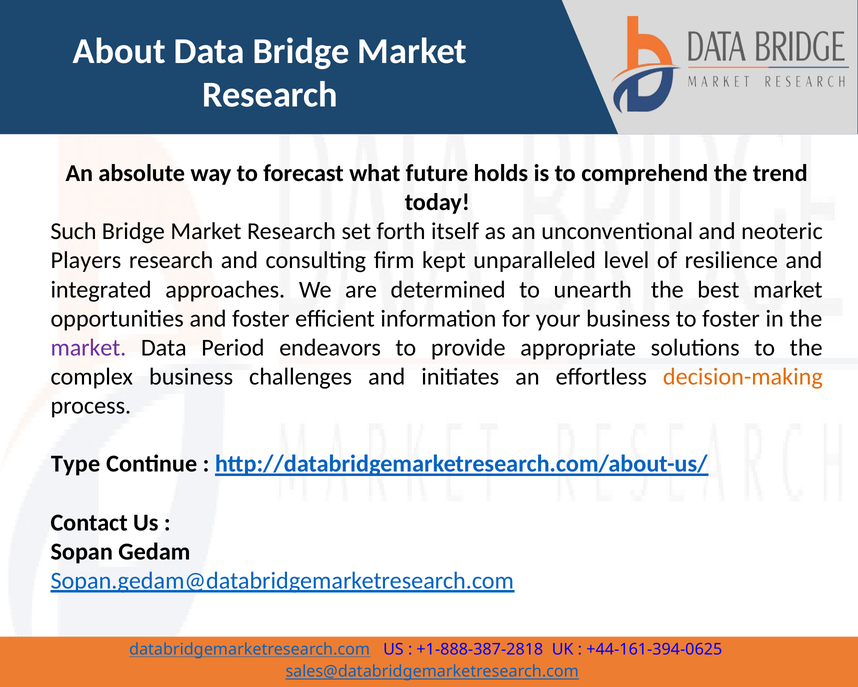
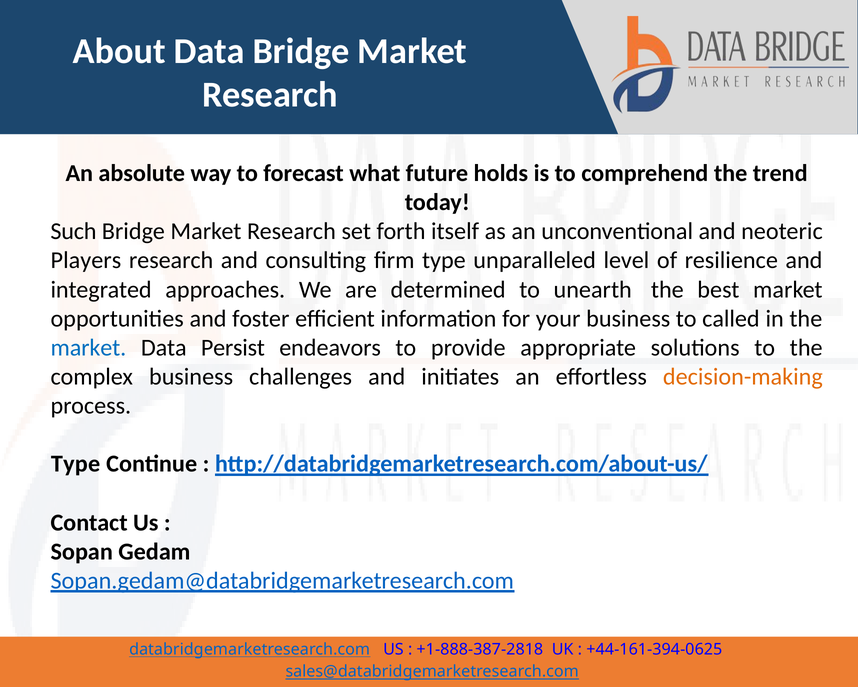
firm kept: kept -> type (444, 260)
to foster: foster -> called (731, 318)
market colour: purple -> blue (88, 347)
Period: Period -> Persist (233, 347)
